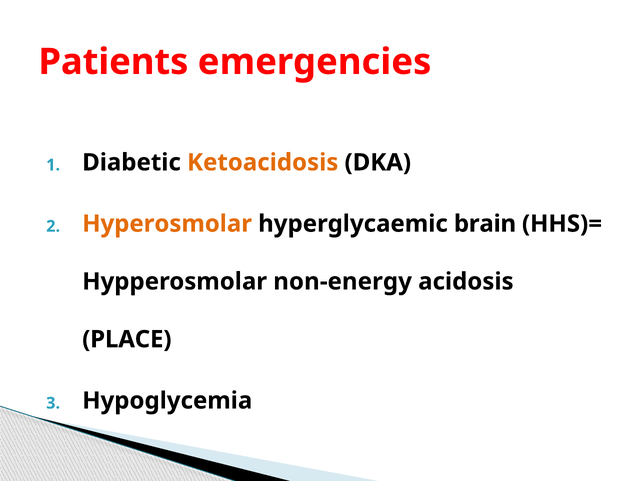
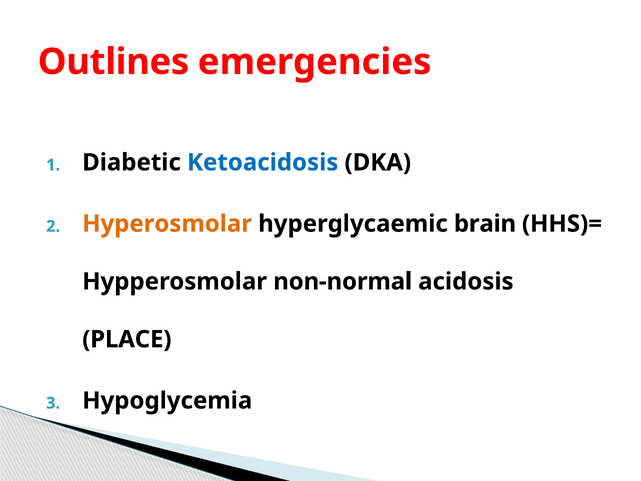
Patients: Patients -> Outlines (113, 62)
Ketoacidosis colour: orange -> blue (263, 162)
non-energy: non-energy -> non-normal (343, 281)
